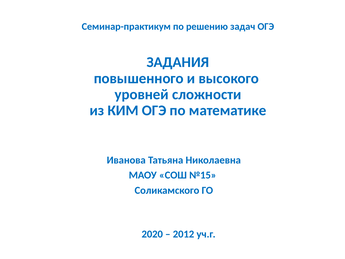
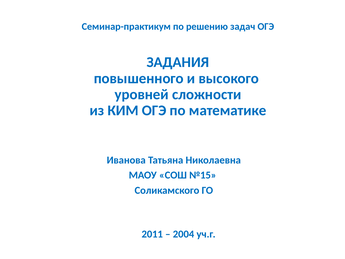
2020: 2020 -> 2011 (152, 234)
2012: 2012 -> 2004 (183, 234)
